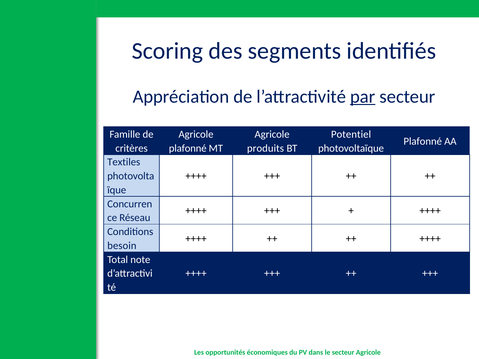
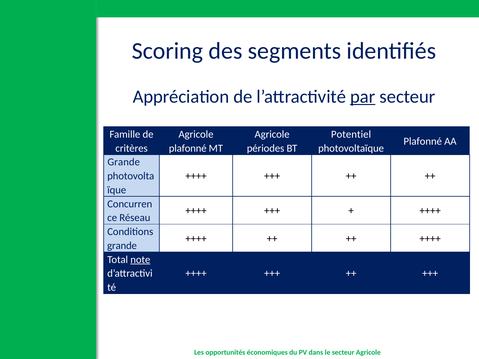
produits: produits -> périodes (266, 148)
Textiles: Textiles -> Grande (124, 162)
besoin: besoin -> grande (122, 246)
note underline: none -> present (140, 260)
